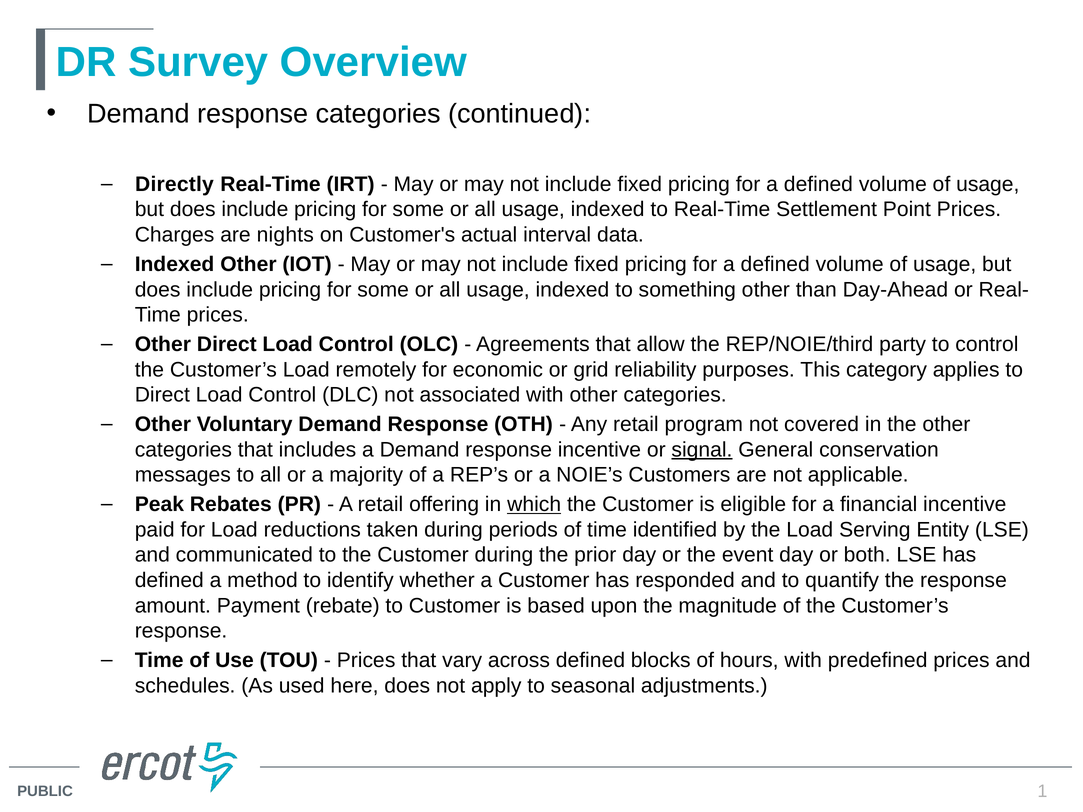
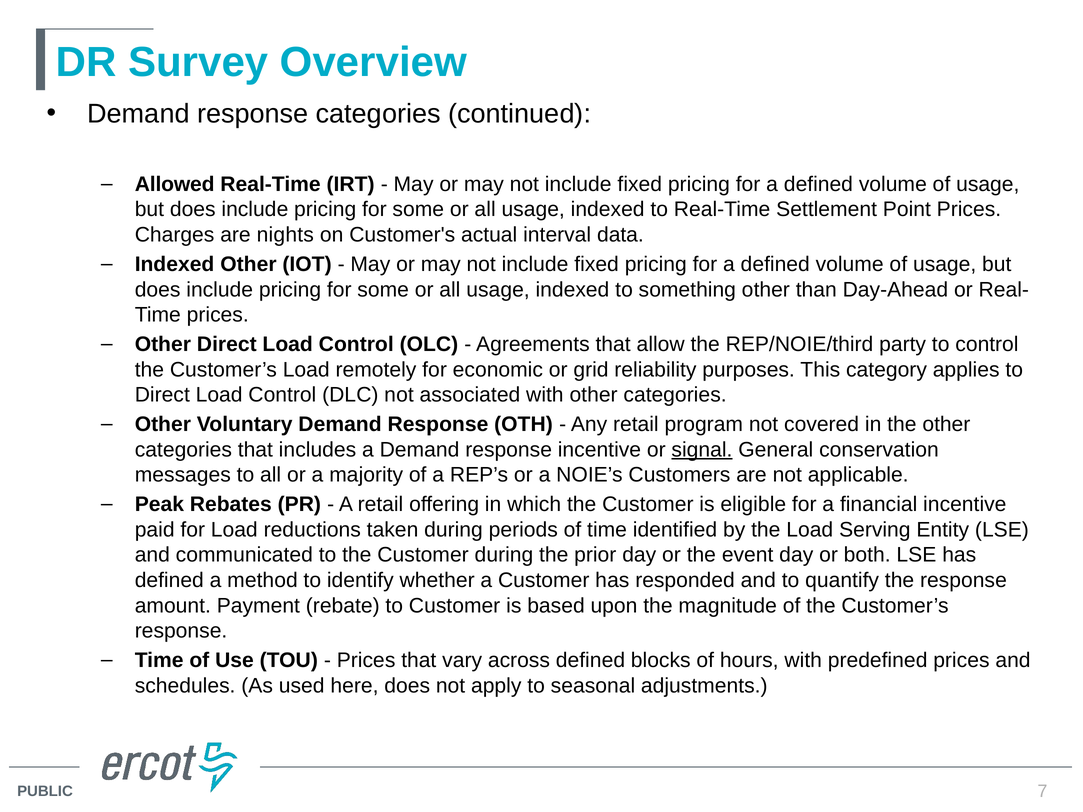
Directly: Directly -> Allowed (175, 184)
which underline: present -> none (534, 505)
1: 1 -> 7 (1042, 791)
